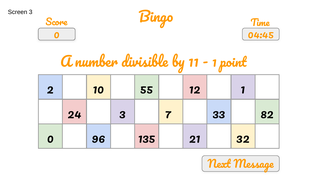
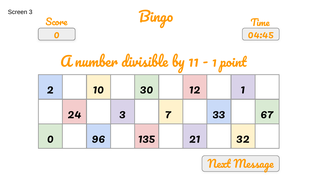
55: 55 -> 30 (147, 89)
82: 82 -> 67 (267, 114)
